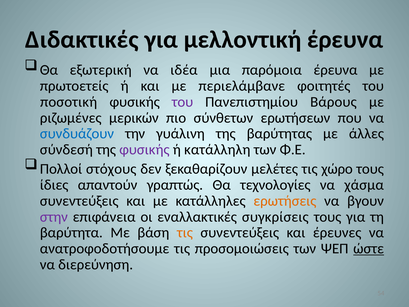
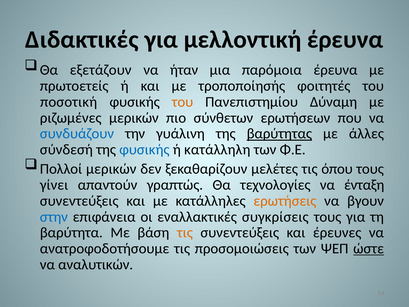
εξωτερική: εξωτερική -> εξετάζουν (101, 70)
ιδέα: ιδέα -> ήταν (184, 70)
περιελάμβανε: περιελάμβανε -> τροποποίησής (242, 86)
του colour: purple -> orange (183, 102)
Βάρους: Βάρους -> Δύναμη (334, 102)
βαρύτητας underline: none -> present (279, 134)
φυσικής colour: purple -> blue (144, 150)
Πολλοί στόχους: στόχους -> μερικών (111, 169)
χώρο: χώρο -> όπου (337, 169)
ίδιες: ίδιες -> γίνει (54, 185)
χάσμα: χάσμα -> ένταξη (364, 185)
στην colour: purple -> blue (54, 217)
διερεύνηση: διερεύνηση -> αναλυτικών (96, 264)
